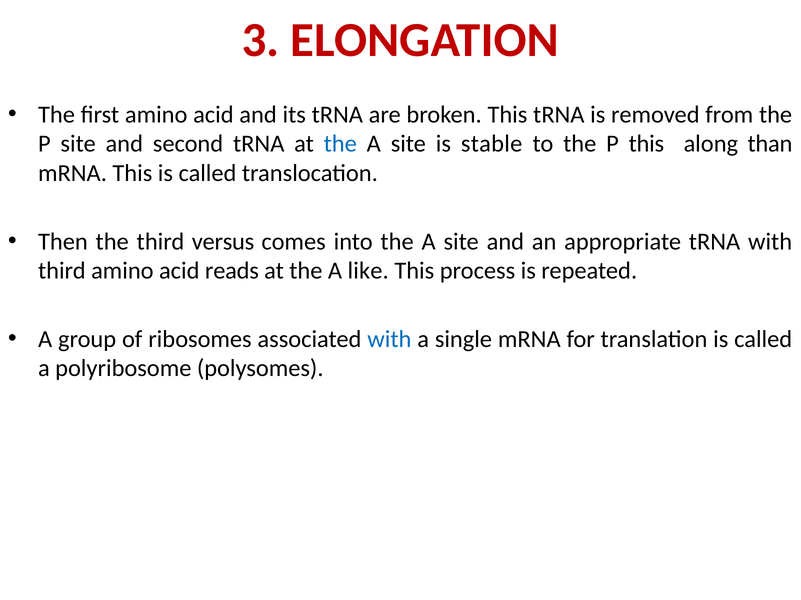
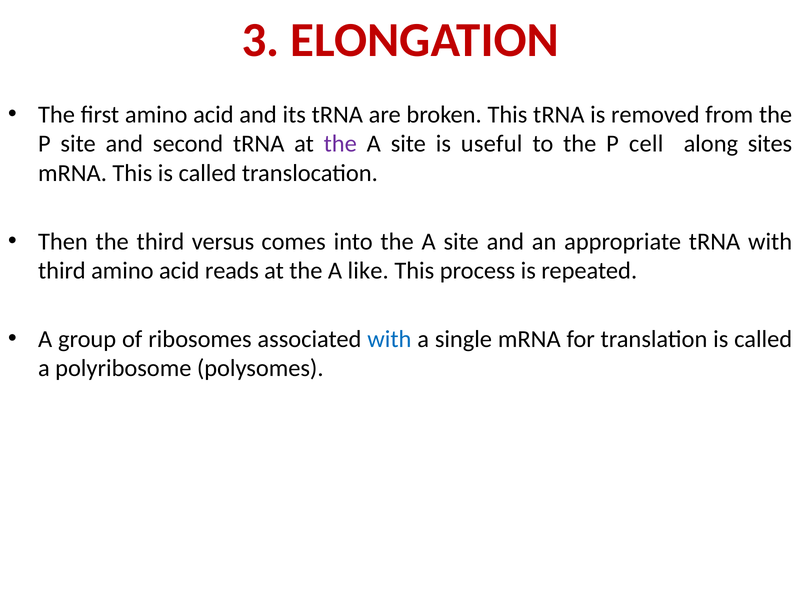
the colour: blue -> purple (340, 144)
stable: stable -> useful (492, 144)
P this: this -> cell (646, 144)
than: than -> sites (770, 144)
